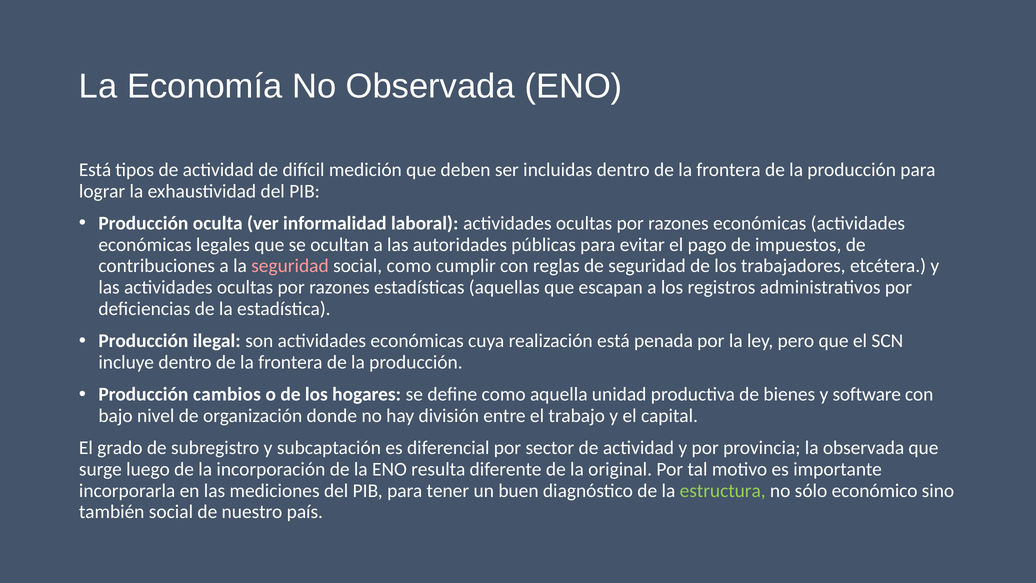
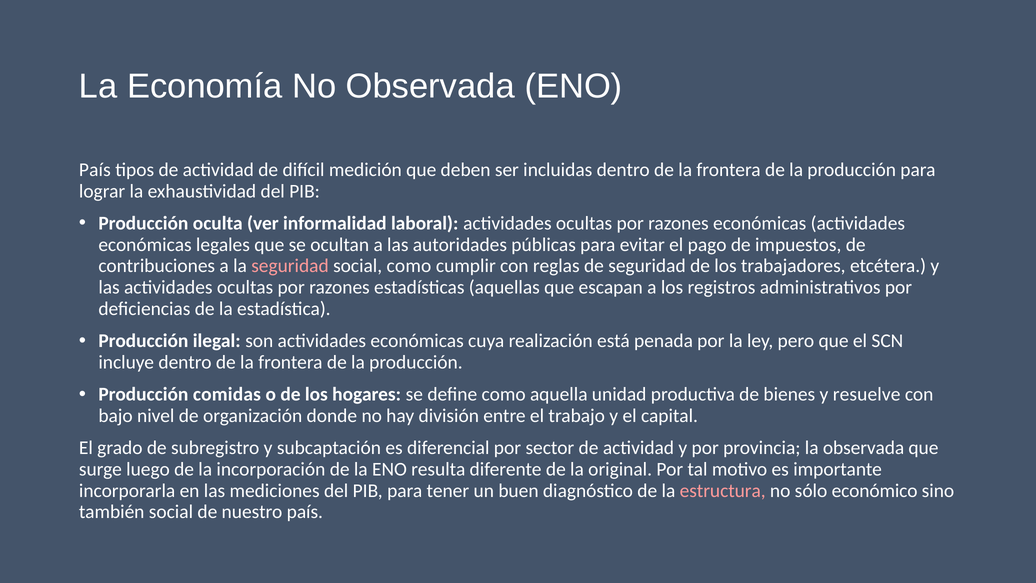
Está: Está -> País (95, 170)
cambios: cambios -> comidas (227, 394)
software: software -> resuelve (867, 394)
estructura colour: light green -> pink (723, 490)
